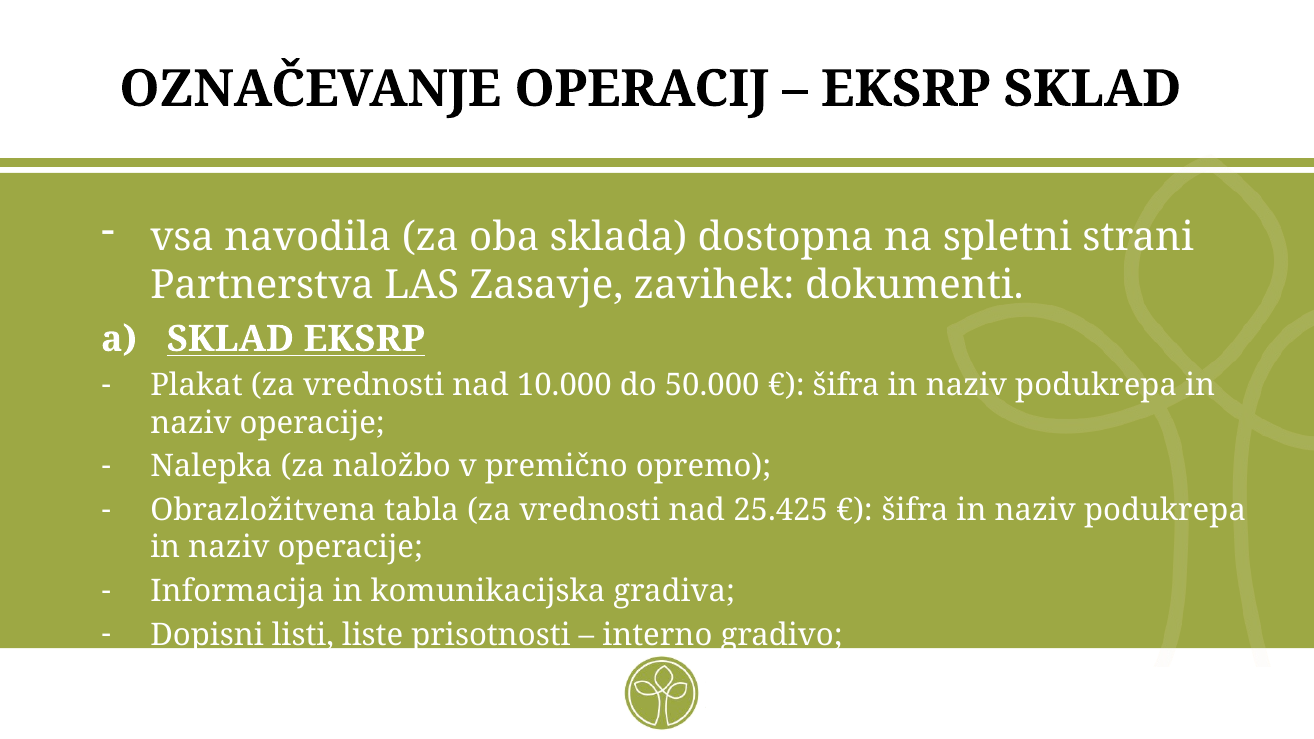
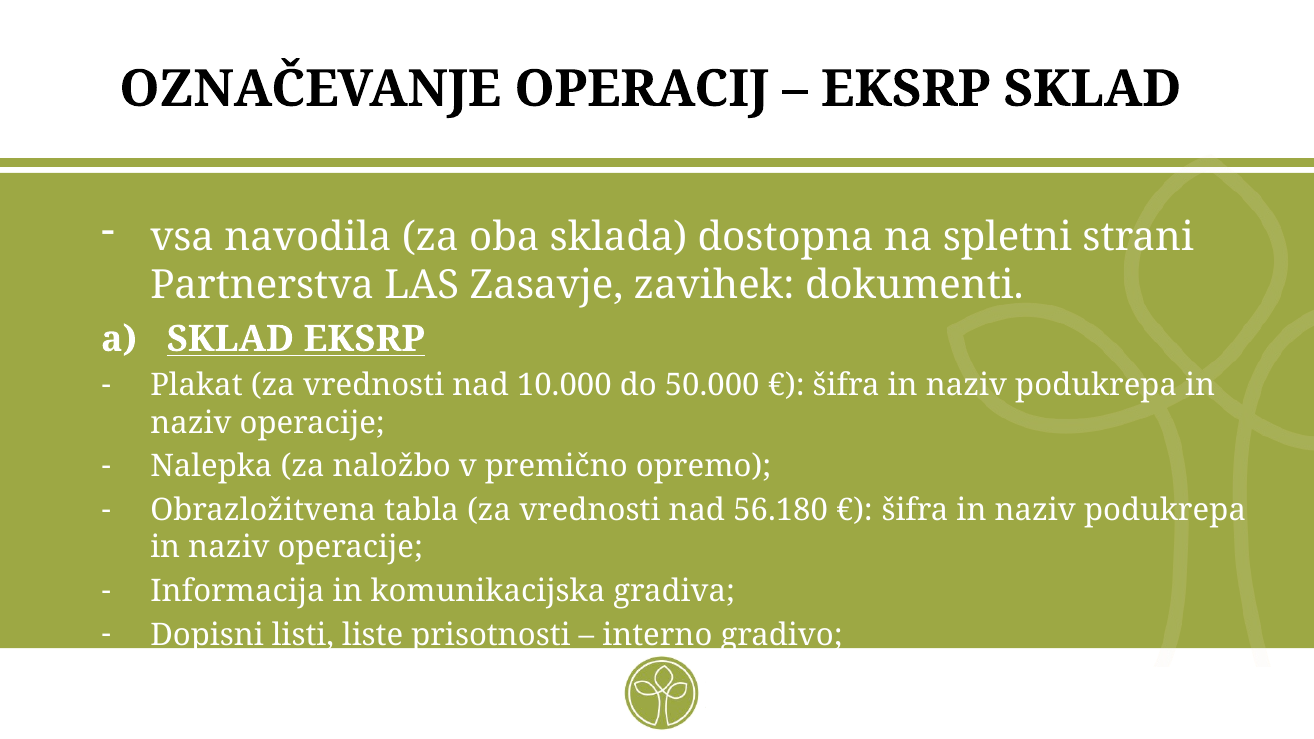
25.425: 25.425 -> 56.180 (781, 511)
